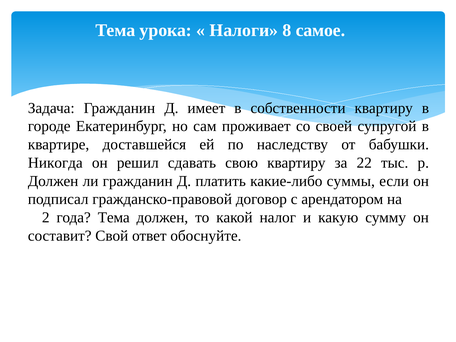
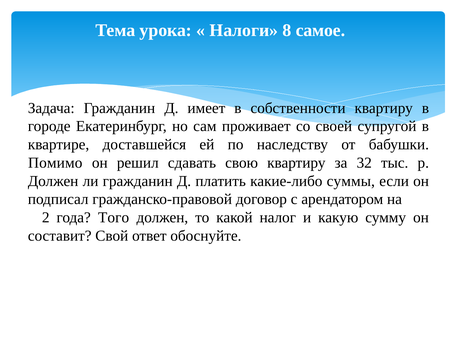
Никогда: Никогда -> Помимо (55, 163)
22: 22 -> 32 (364, 163)
года Тема: Тема -> Того (114, 218)
